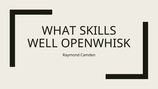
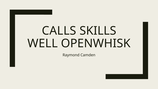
WHAT: WHAT -> CALLS (59, 31)
